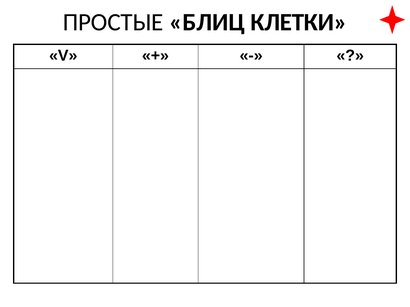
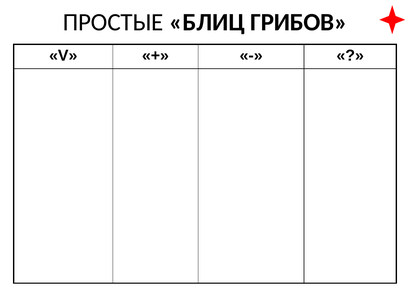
КЛЕТКИ: КЛЕТКИ -> ГРИБОВ (299, 22)
